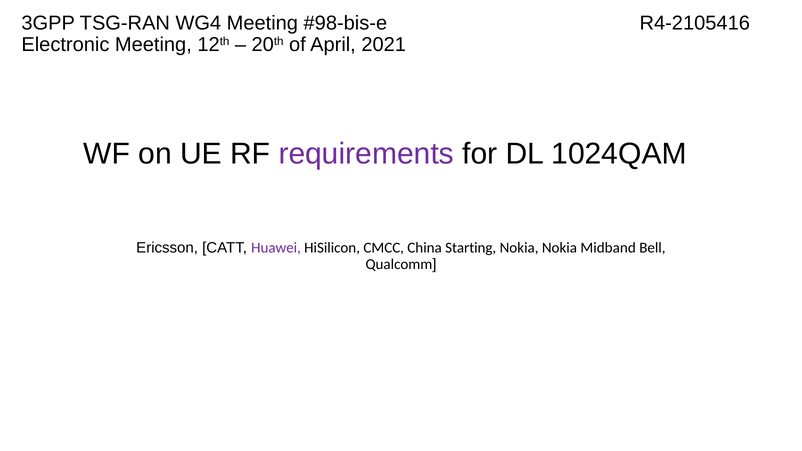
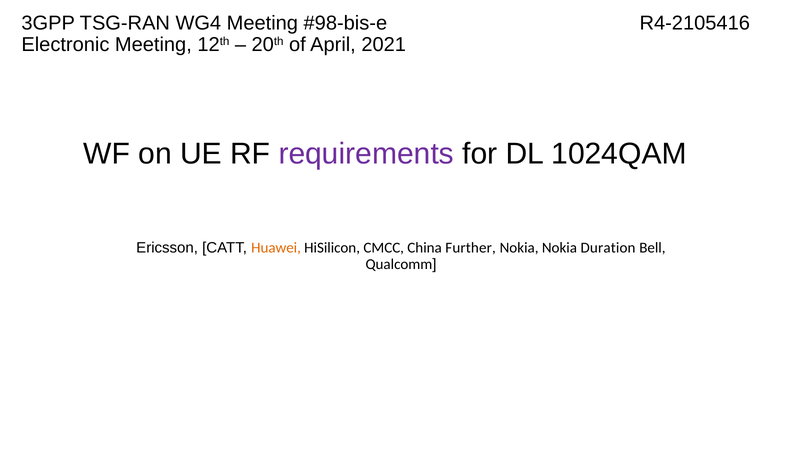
Huawei colour: purple -> orange (276, 248)
Starting: Starting -> Further (471, 248)
Midband: Midband -> Duration (608, 248)
